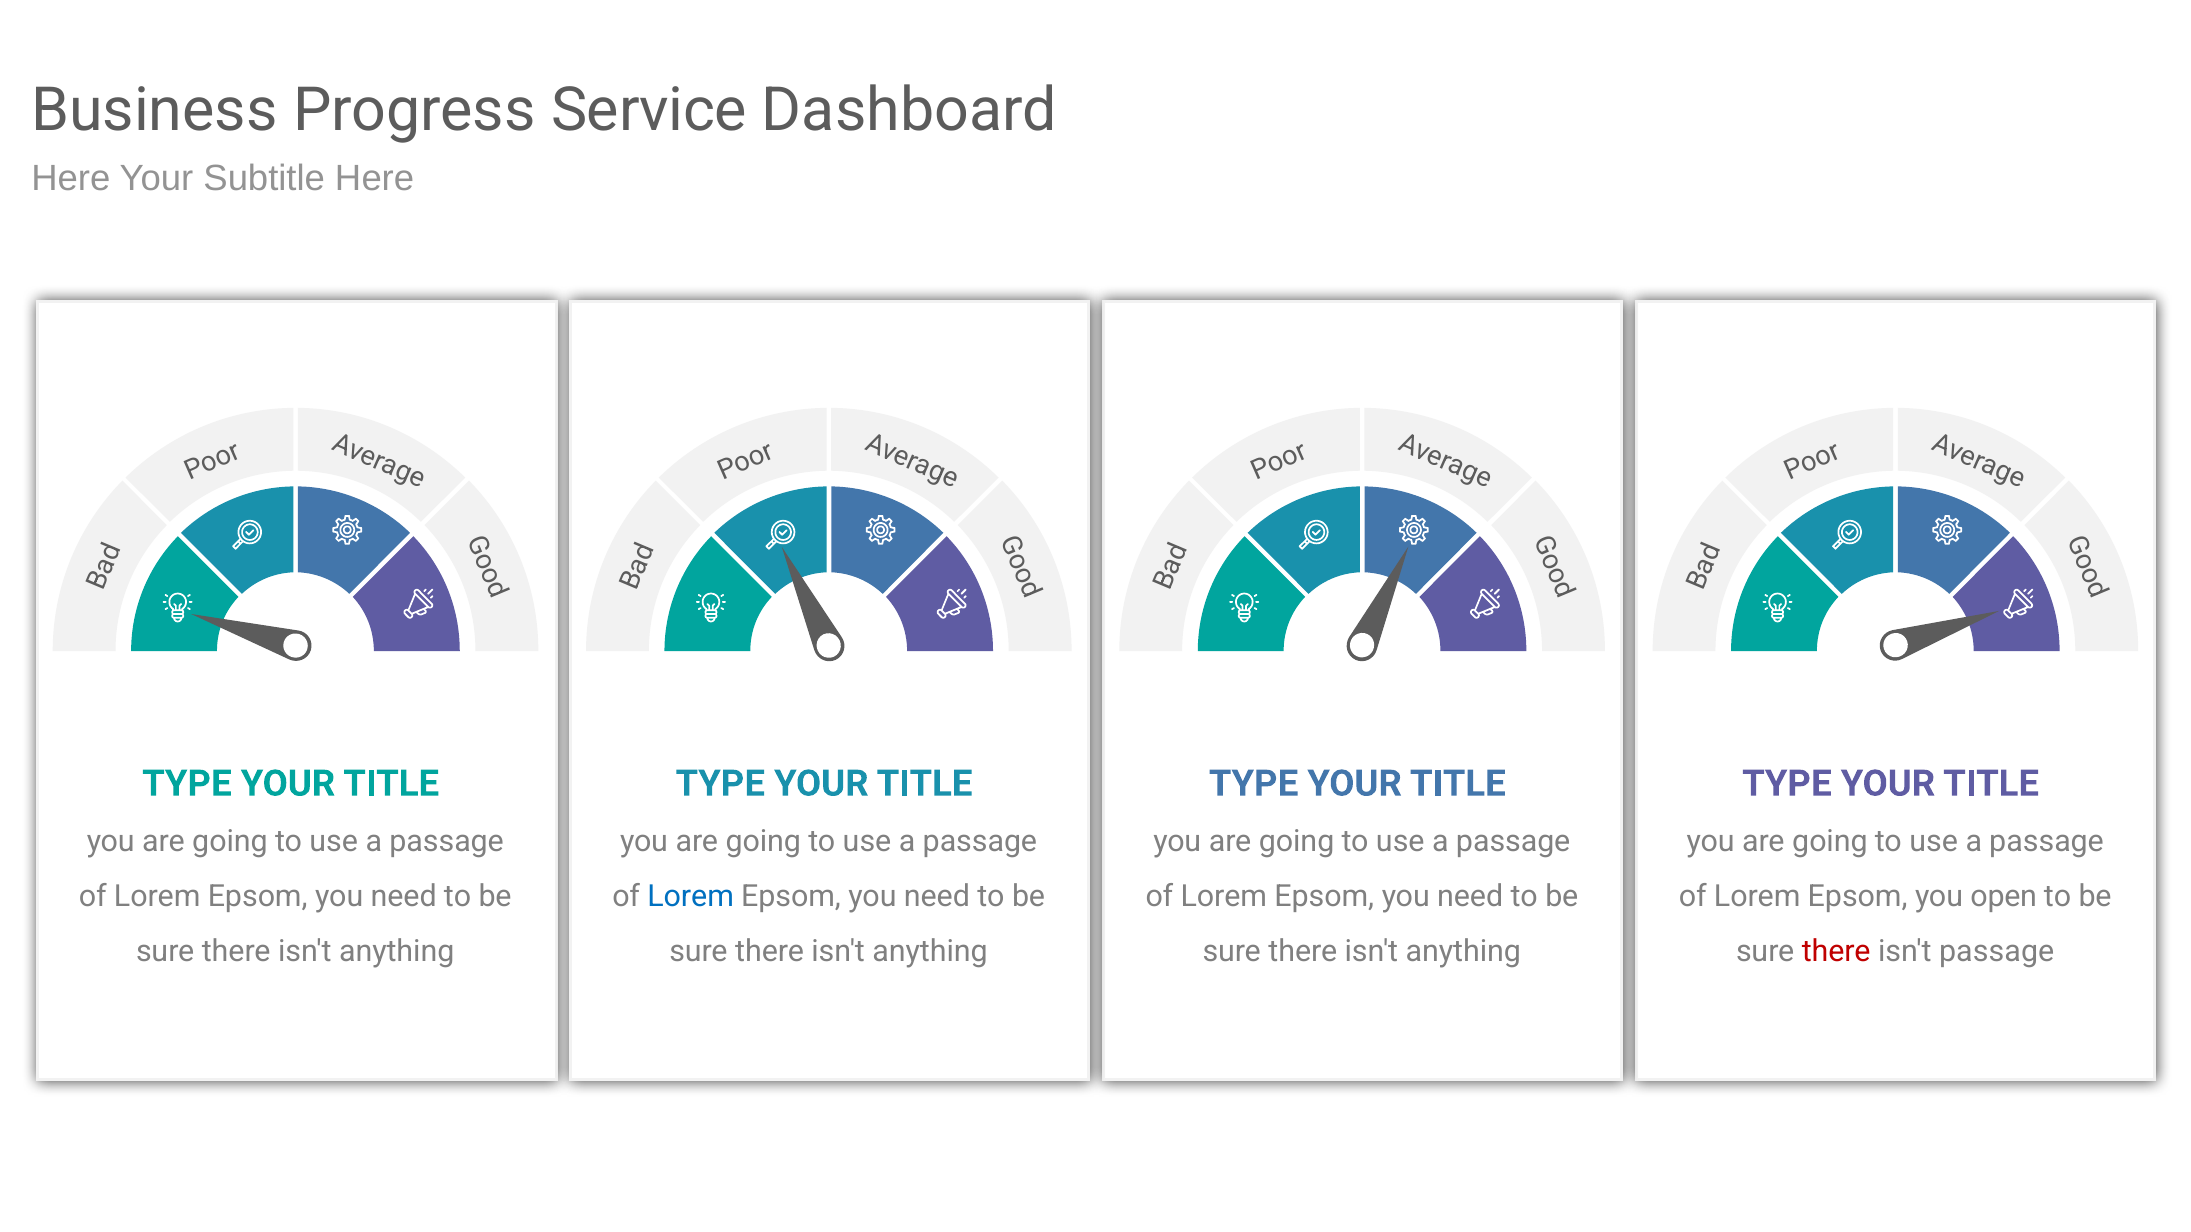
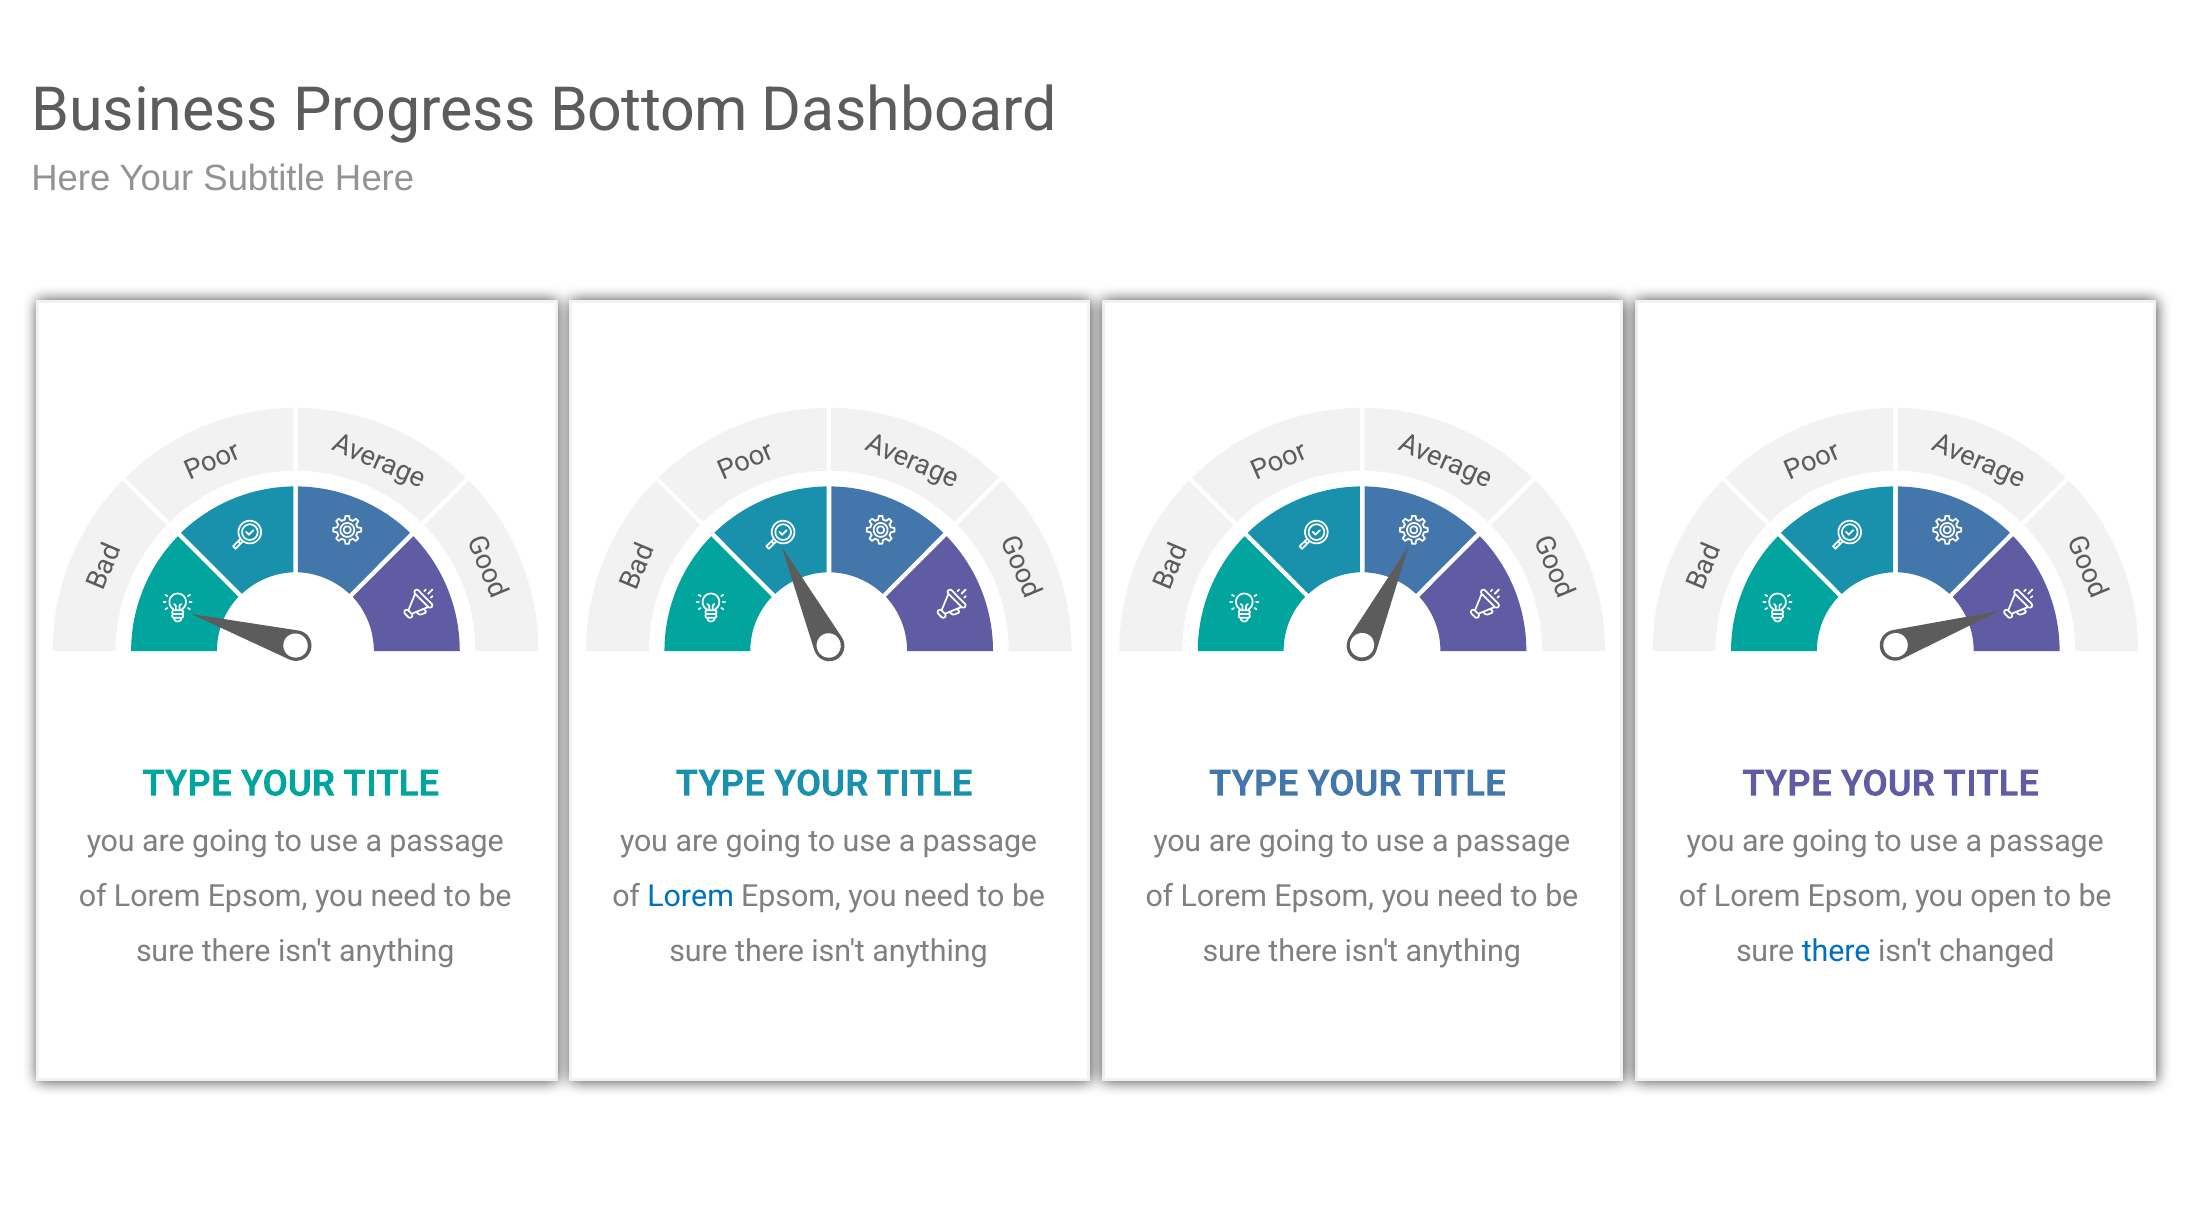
Service: Service -> Bottom (649, 110)
there colour: red -> blue (1836, 952)
isn't passage: passage -> changed (1997, 952)
